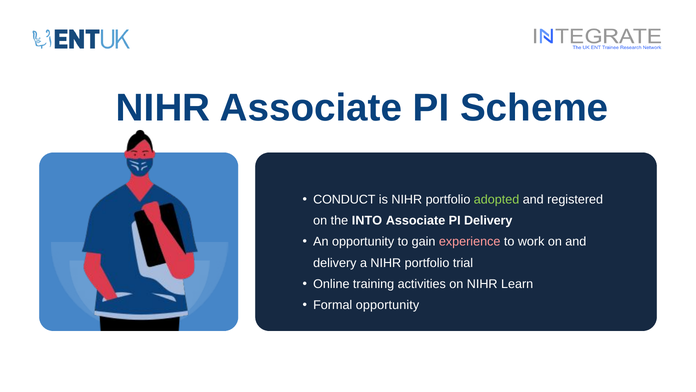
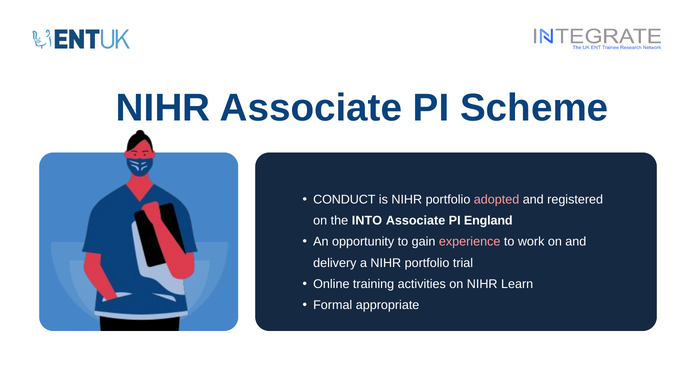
adopted colour: light green -> pink (497, 199)
PI Delivery: Delivery -> England (488, 220)
Formal opportunity: opportunity -> appropriate (388, 305)
